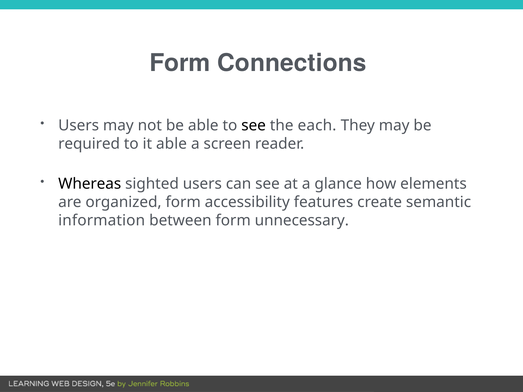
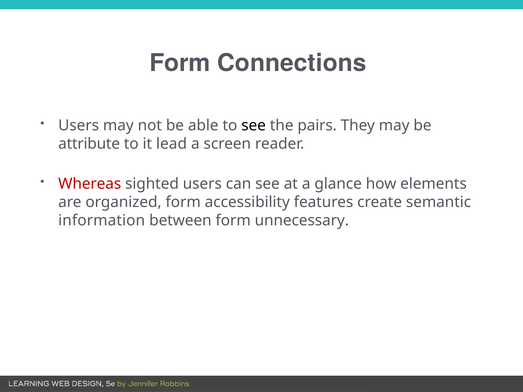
each: each -> pairs (317, 126)
required: required -> attribute (89, 144)
it able: able -> lead (171, 144)
Whereas colour: black -> red (90, 184)
